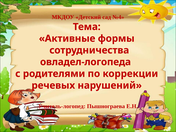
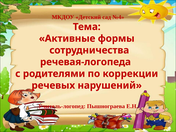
овладел-логопеда: овладел-логопеда -> речевая-логопеда (85, 62)
